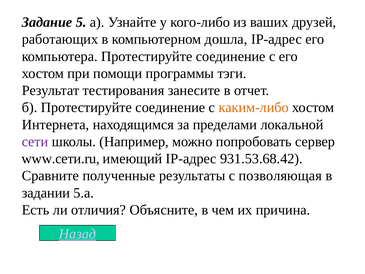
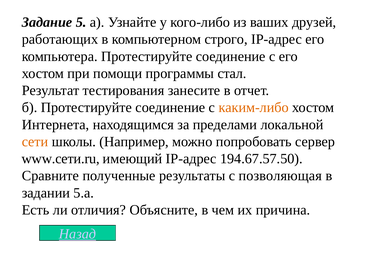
дошла: дошла -> строго (226, 39)
тэги: тэги -> стал (232, 73)
сети colour: purple -> orange (35, 142)
931.53.68.42: 931.53.68.42 -> 194.67.57.50 (261, 159)
